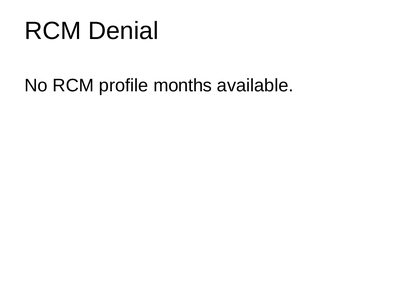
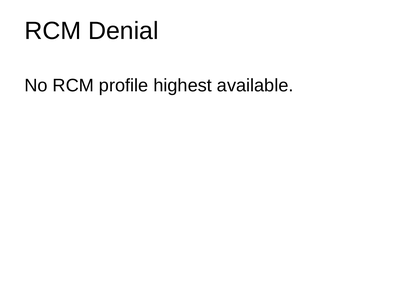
months: months -> highest (183, 86)
